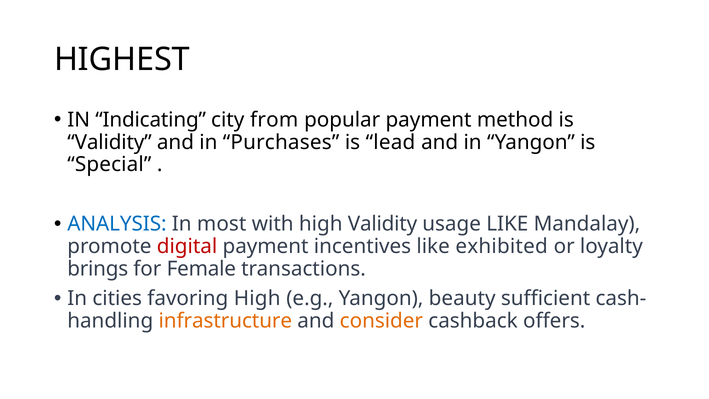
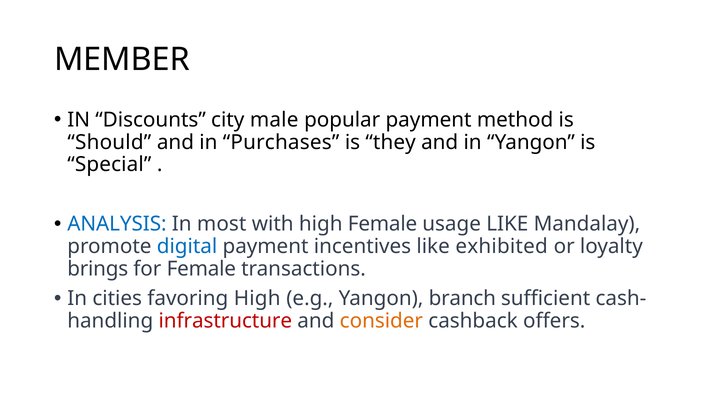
HIGHEST: HIGHEST -> MEMBER (122, 60)
Indicating: Indicating -> Discounts (151, 120)
from: from -> male (274, 120)
Validity: Validity -> Should (109, 142)
lead: lead -> they (391, 142)
high Validity: Validity -> Female (383, 224)
digital colour: red -> blue (187, 246)
beauty: beauty -> branch (462, 298)
infrastructure colour: orange -> red (225, 321)
